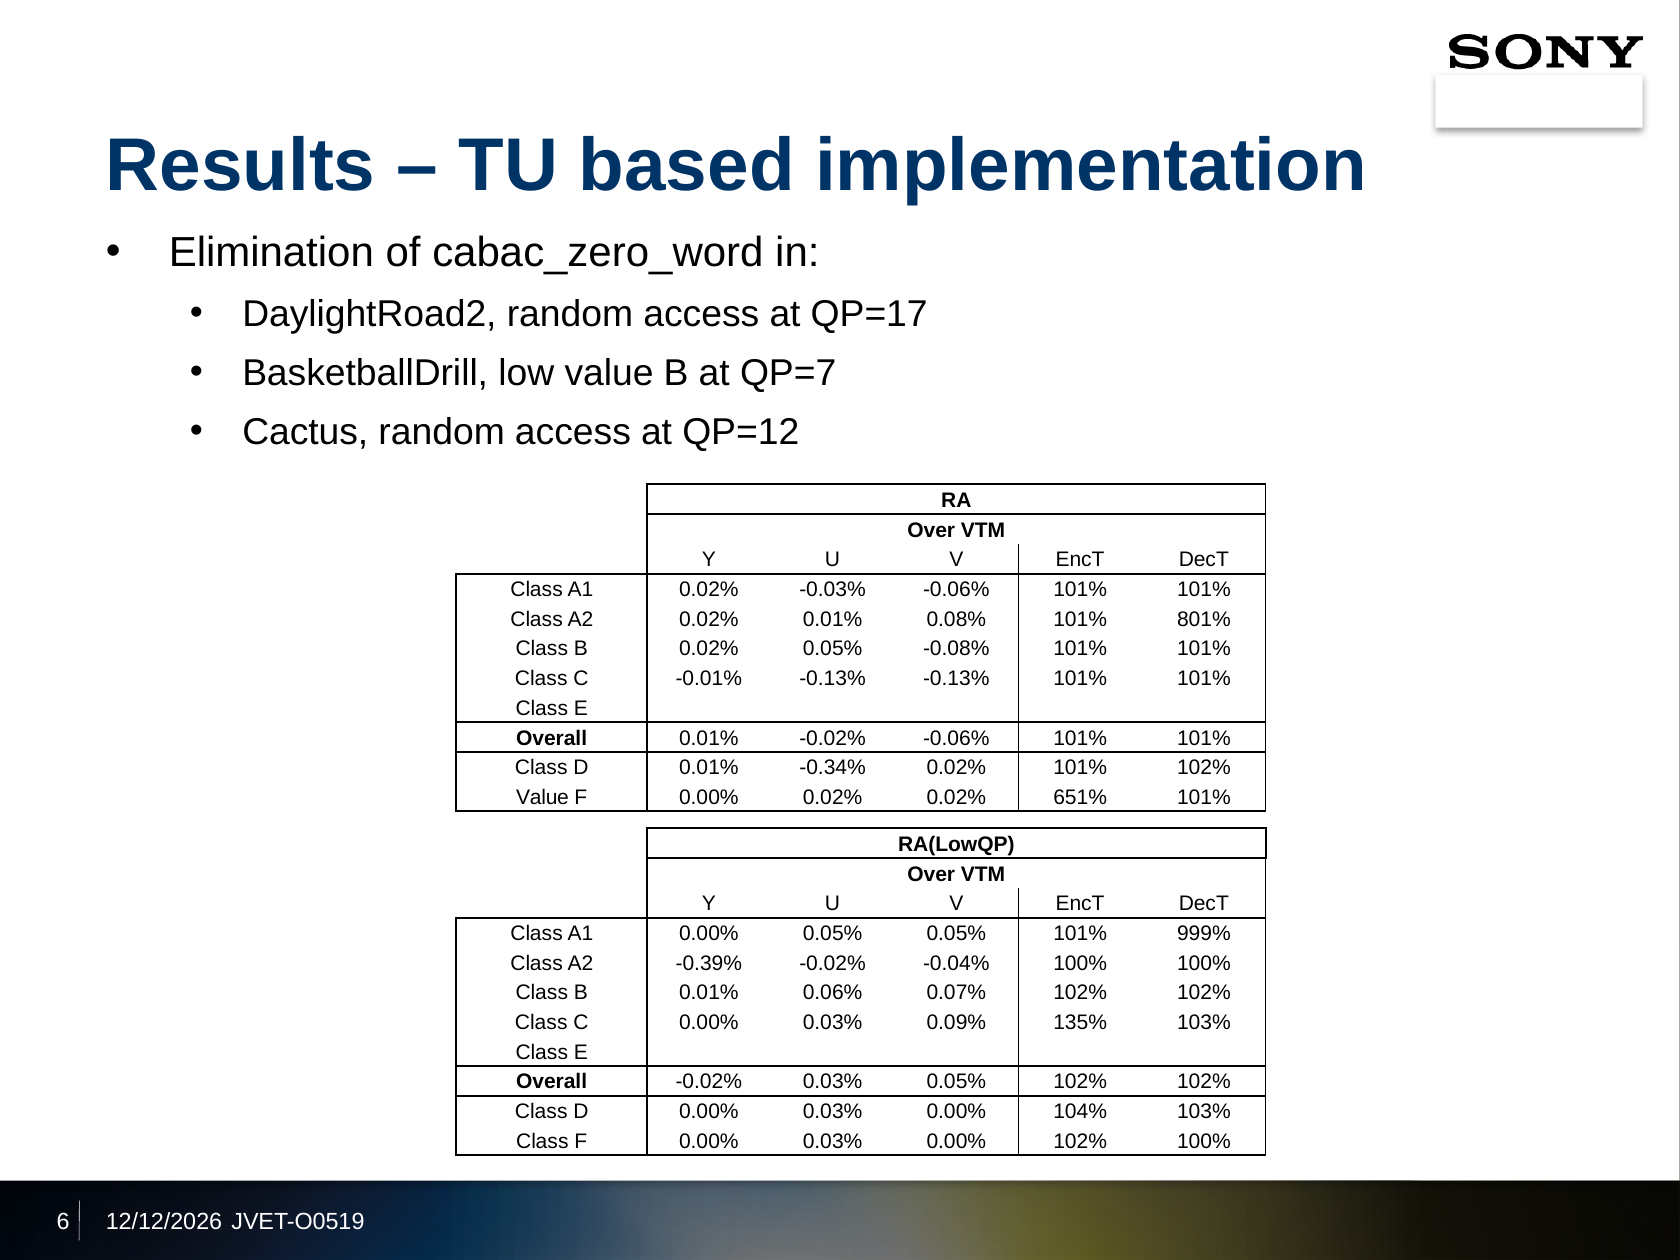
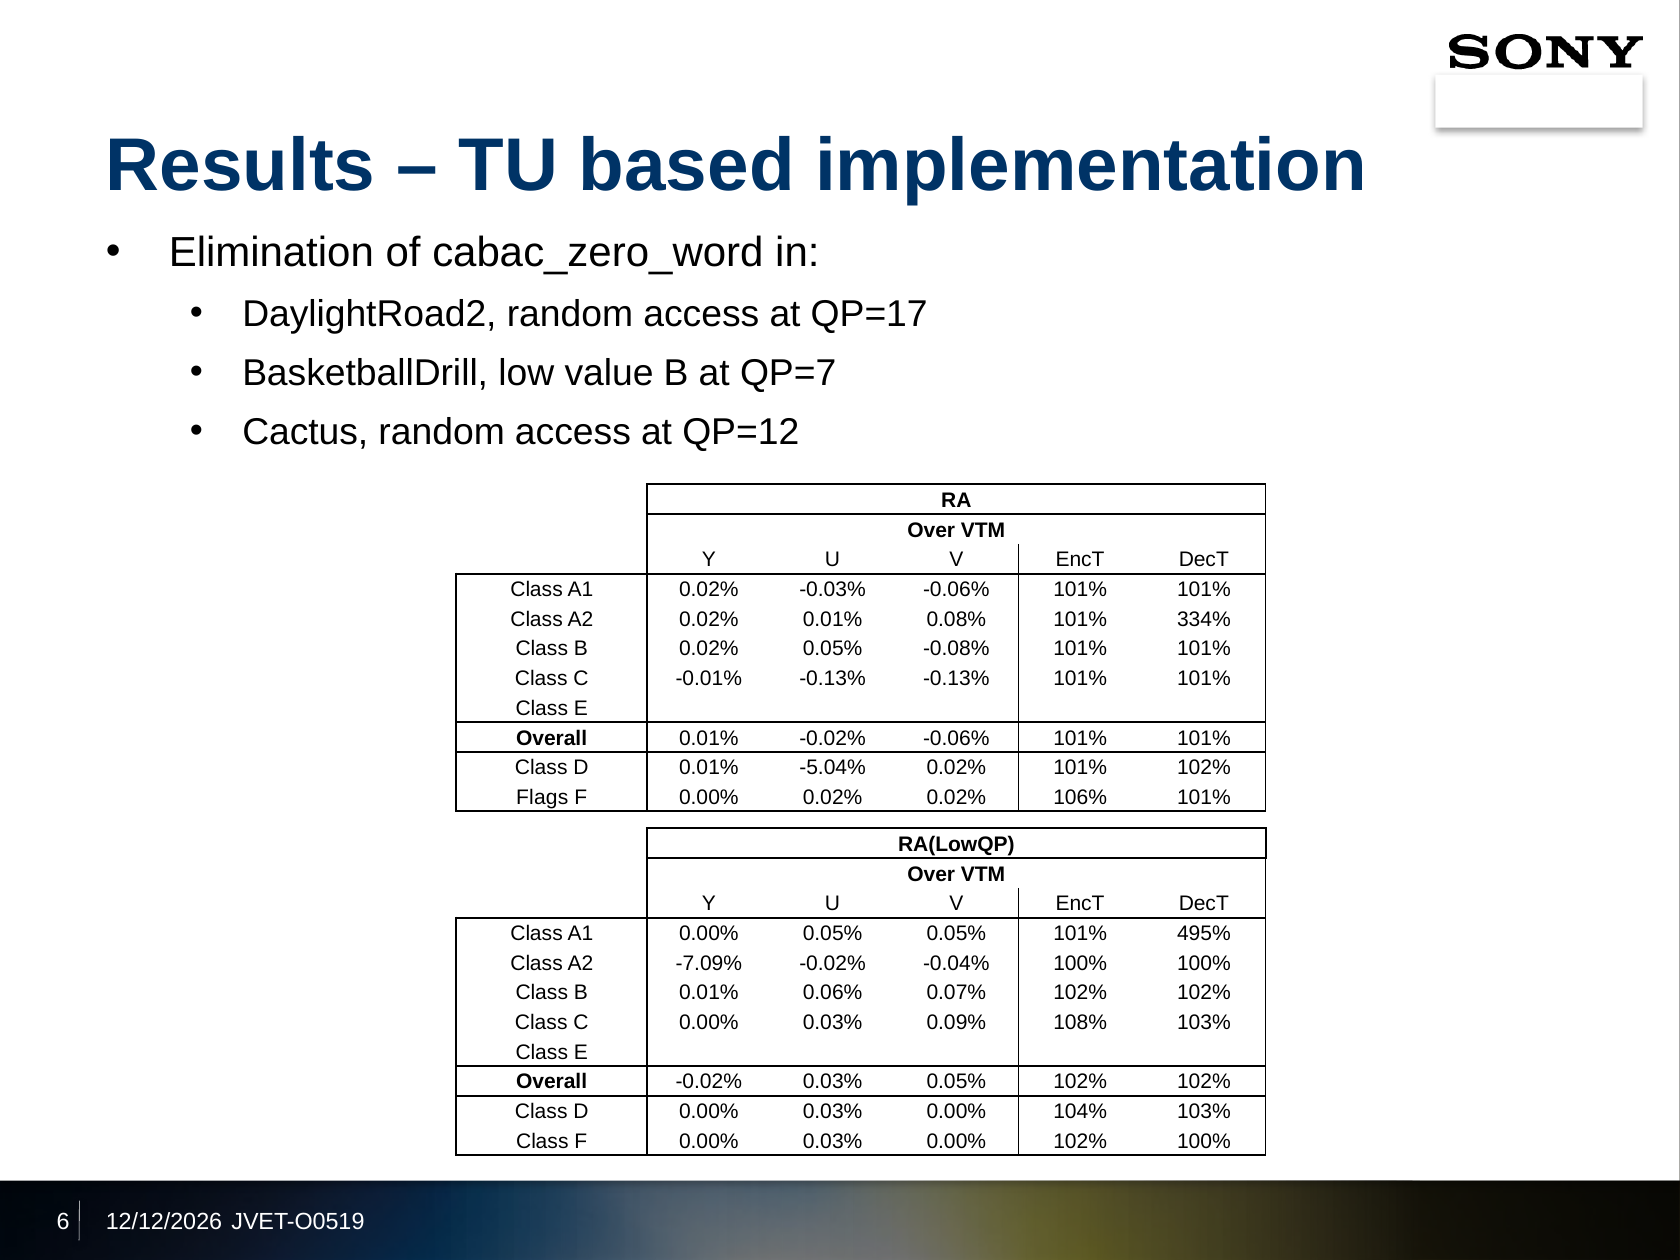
801%: 801% -> 334% (1204, 619)
-0.34%: -0.34% -> -5.04% (833, 768)
Value: Value -> Flags (542, 797)
651%: 651% -> 106% (1080, 797)
999%: 999% -> 495% (1204, 934)
-0.39%: -0.39% -> -7.09% (709, 963)
135%: 135% -> 108% (1080, 1023)
